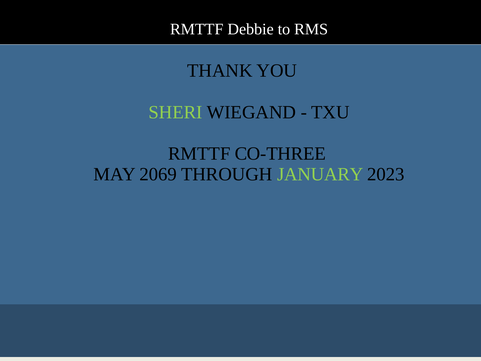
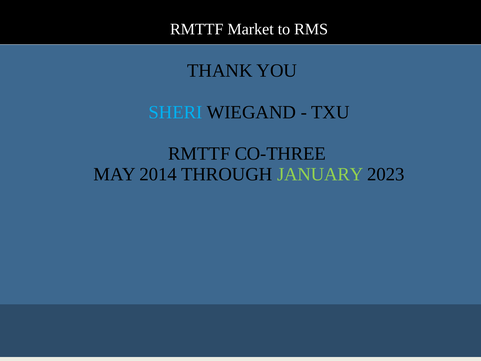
Debbie: Debbie -> Market (251, 29)
SHERI colour: light green -> light blue (176, 112)
2069: 2069 -> 2014 (158, 174)
